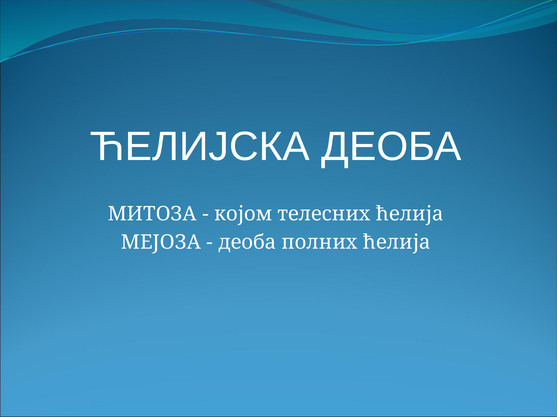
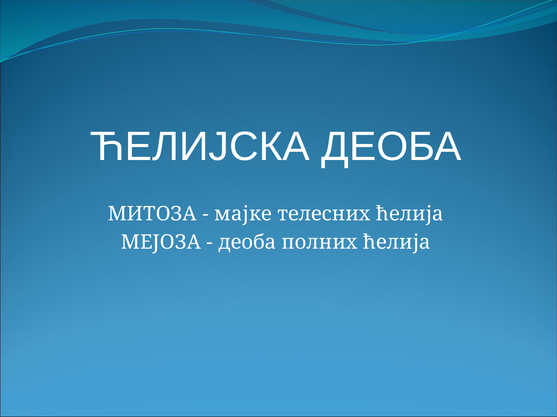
којом: којом -> мајке (243, 214)
